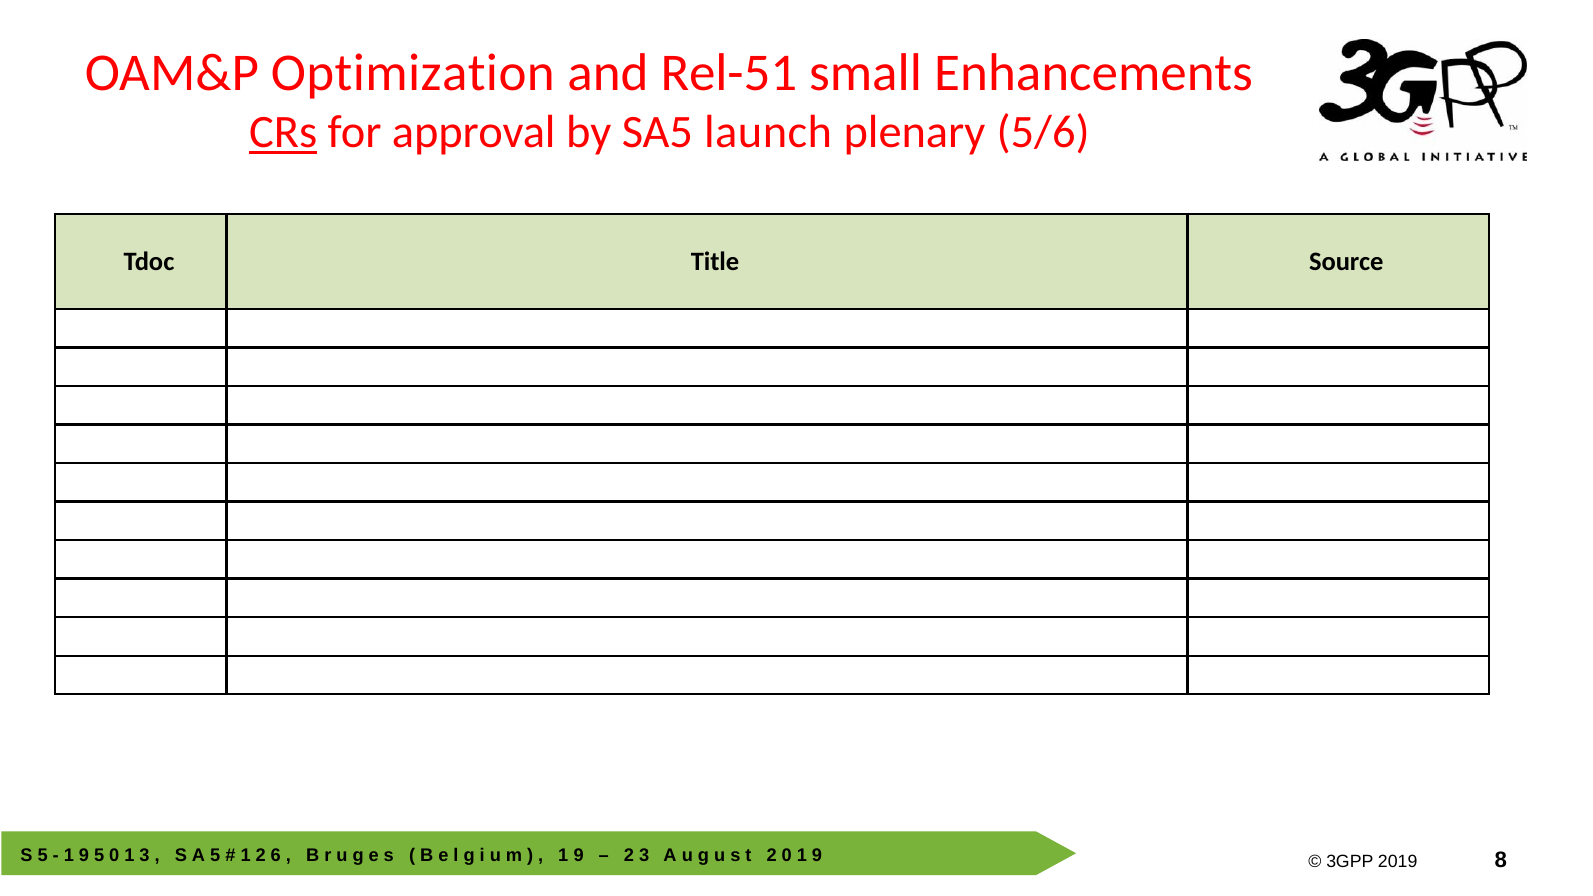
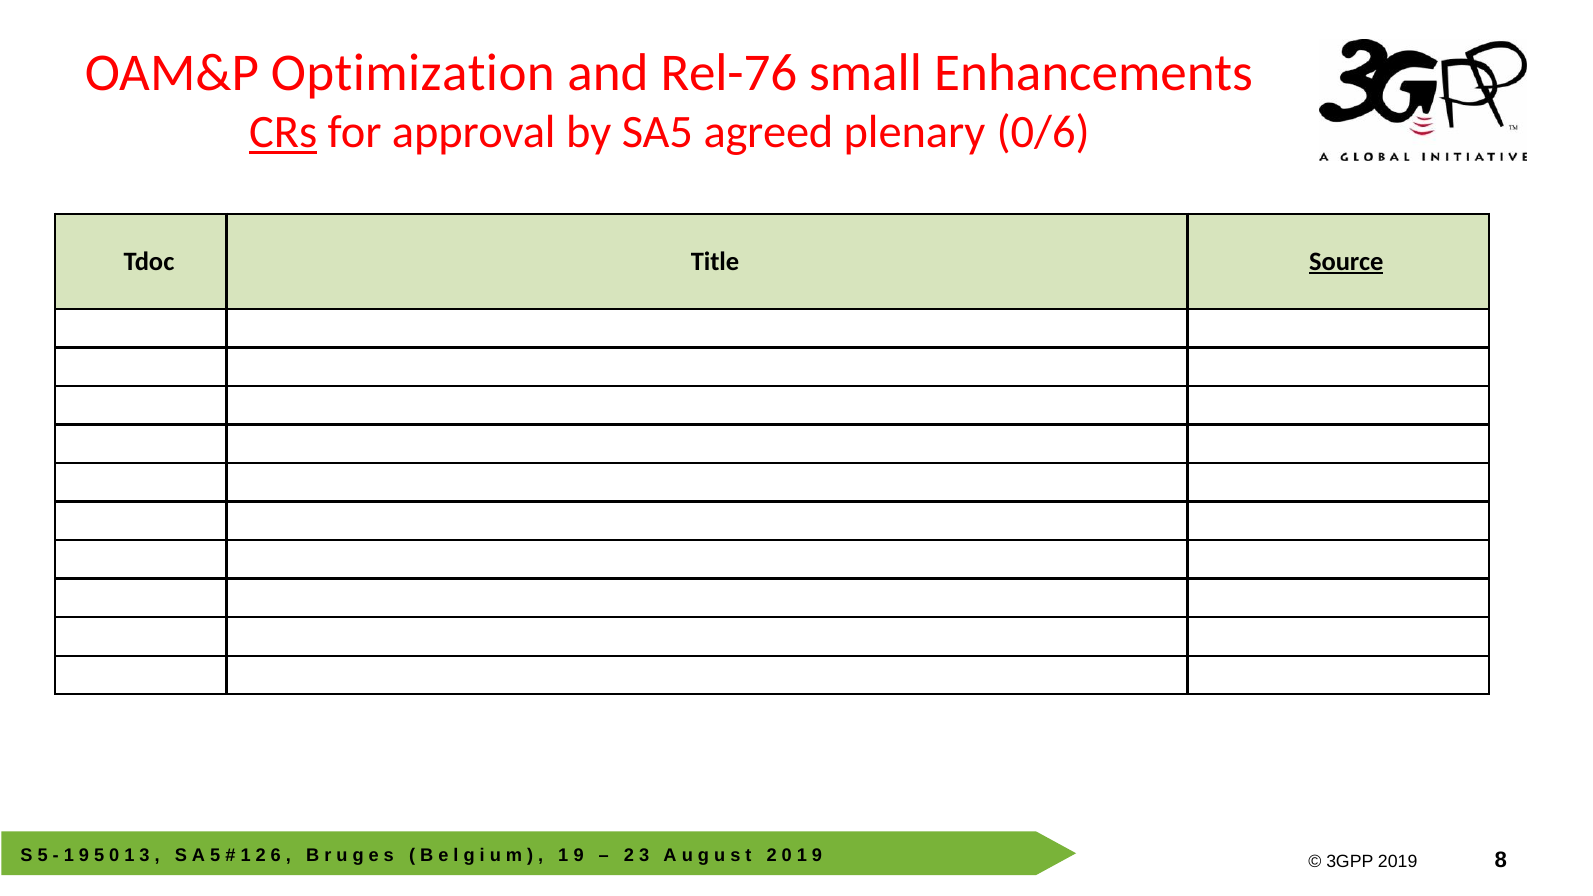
Rel-51: Rel-51 -> Rel-76 (729, 73)
launch: launch -> agreed (768, 132)
5/6: 5/6 -> 0/6 (1043, 132)
Source underline: none -> present (1346, 262)
